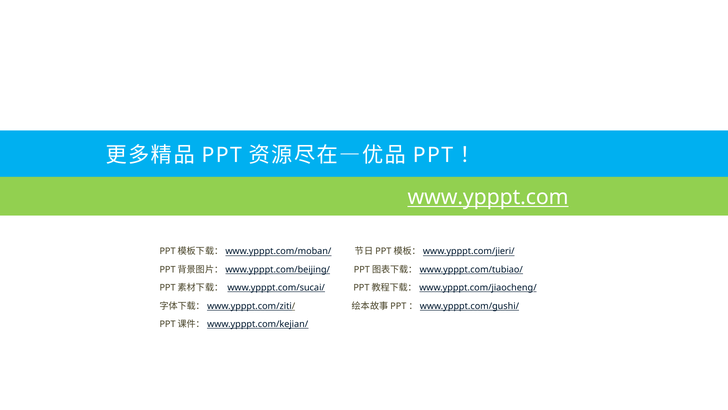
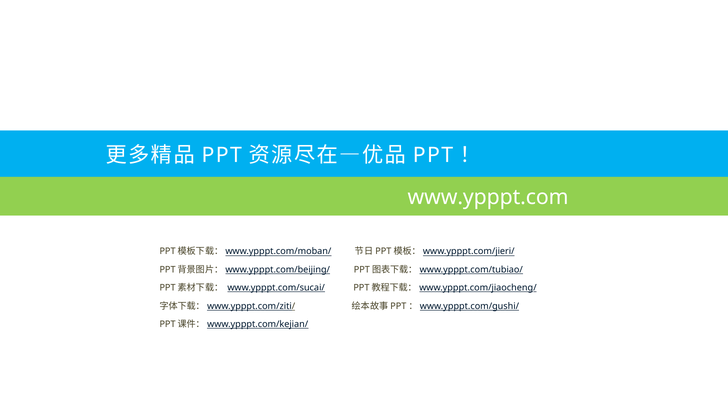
www.ypppt.com underline: present -> none (488, 197)
